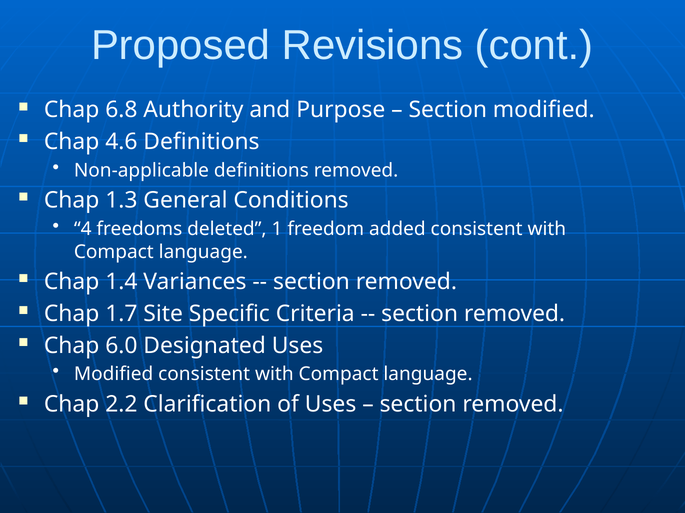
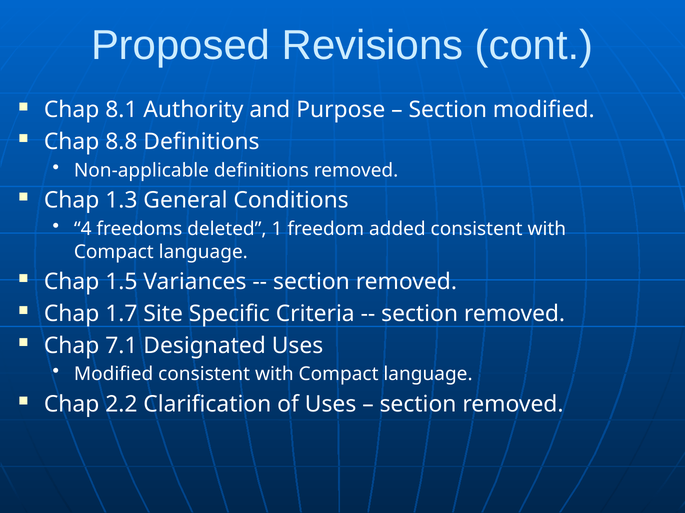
6.8: 6.8 -> 8.1 (121, 110)
4.6: 4.6 -> 8.8 (121, 142)
1.4: 1.4 -> 1.5 (121, 282)
6.0: 6.0 -> 7.1 (121, 346)
